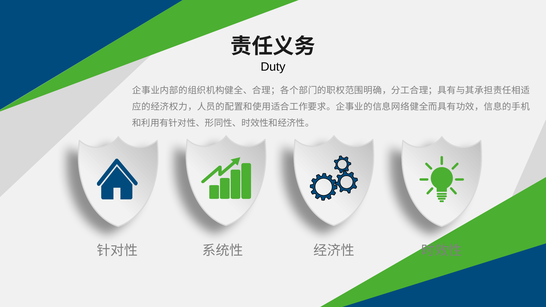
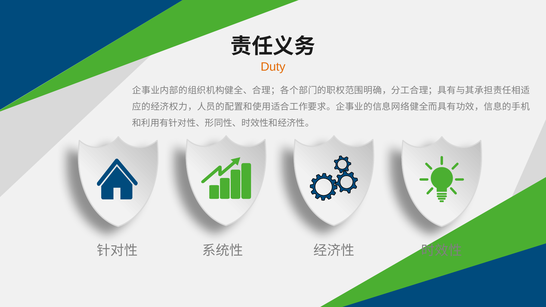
Duty colour: black -> orange (273, 67)
